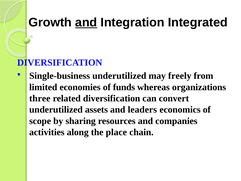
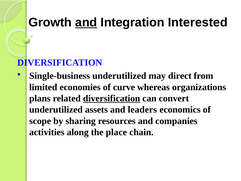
Integrated: Integrated -> Interested (198, 22)
freely: freely -> direct (180, 76)
funds: funds -> curve (124, 87)
three: three -> plans (40, 98)
diversification underline: none -> present (112, 98)
